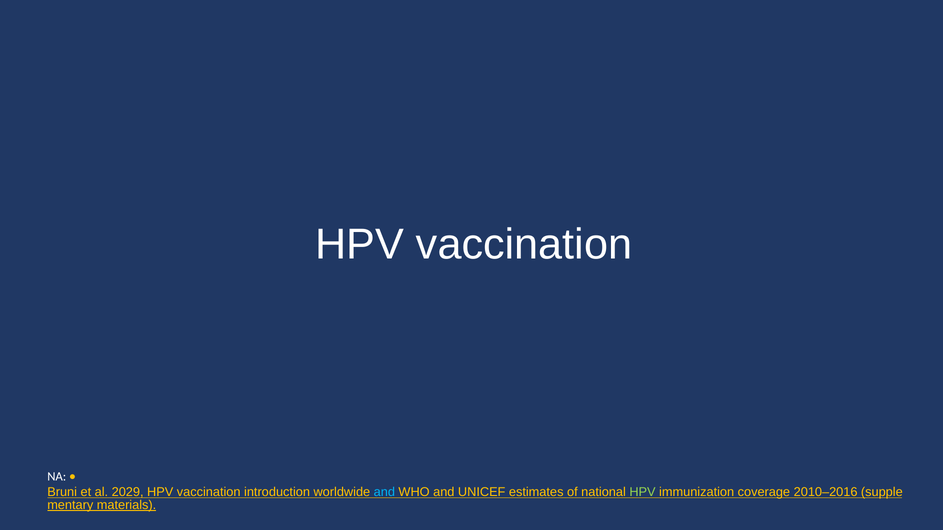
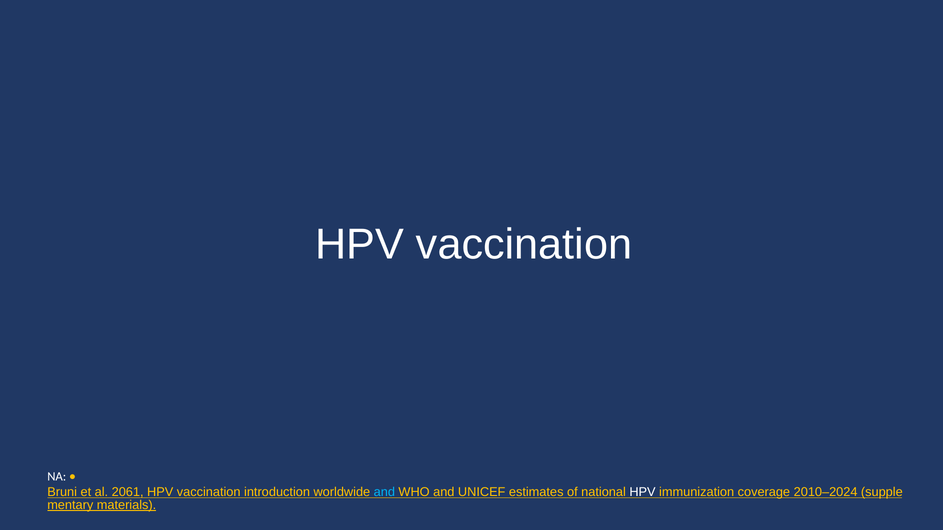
2029: 2029 -> 2061 (128, 492)
HPV colour: light green -> white (642, 492)
2010–2016: 2010–2016 -> 2010–2024 (826, 492)
